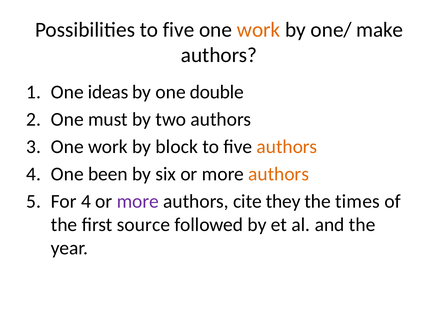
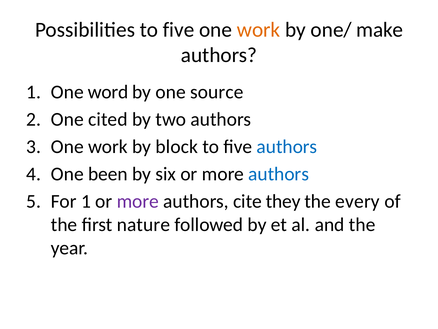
ideas: ideas -> word (108, 92)
double: double -> source (217, 92)
must: must -> cited (108, 119)
authors colour: orange -> blue (287, 146)
authors colour: orange -> blue (279, 174)
For 4: 4 -> 1 (86, 201)
times: times -> every (358, 201)
source: source -> nature (143, 224)
